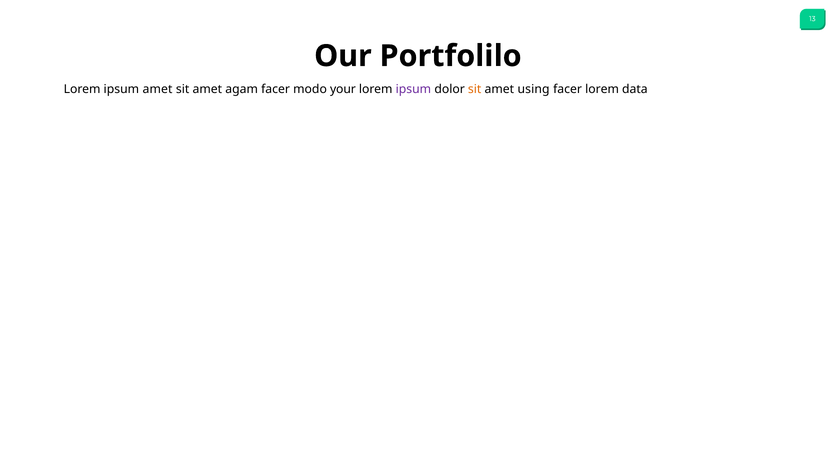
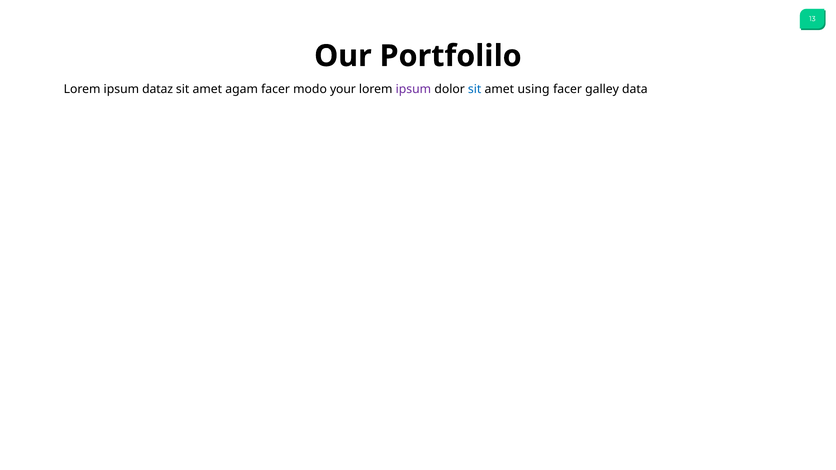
ipsum amet: amet -> dataz (158, 89)
sit colour: orange -> blue (475, 89)
facer lorem: lorem -> galley (602, 89)
